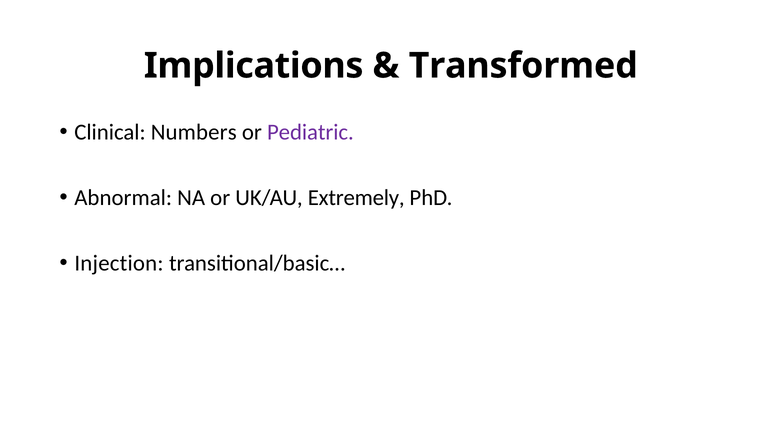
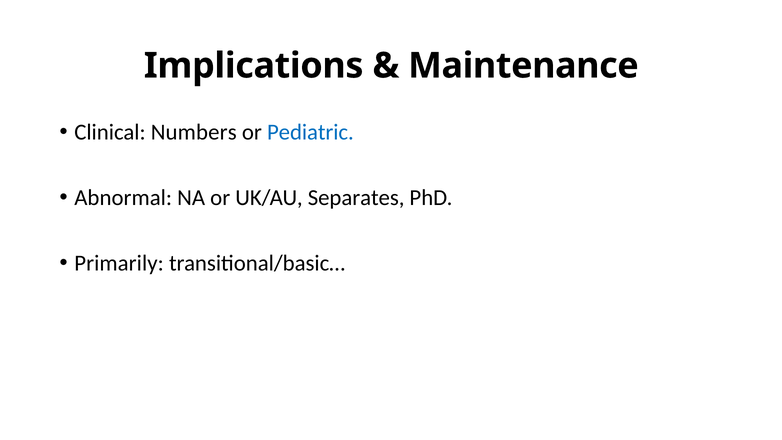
Transformed: Transformed -> Maintenance (523, 66)
Pediatric colour: purple -> blue (310, 132)
Extremely: Extremely -> Separates (356, 198)
Injection: Injection -> Primarily (119, 263)
